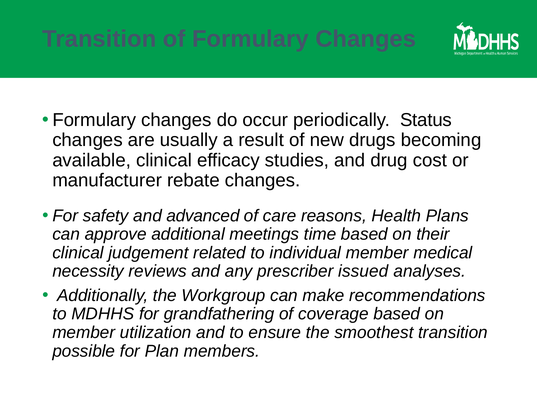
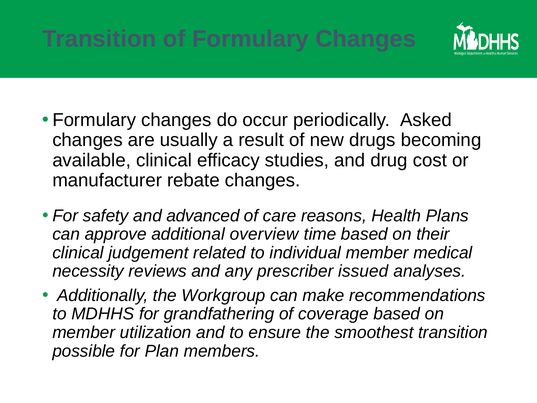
Status: Status -> Asked (426, 120)
meetings: meetings -> overview (264, 234)
